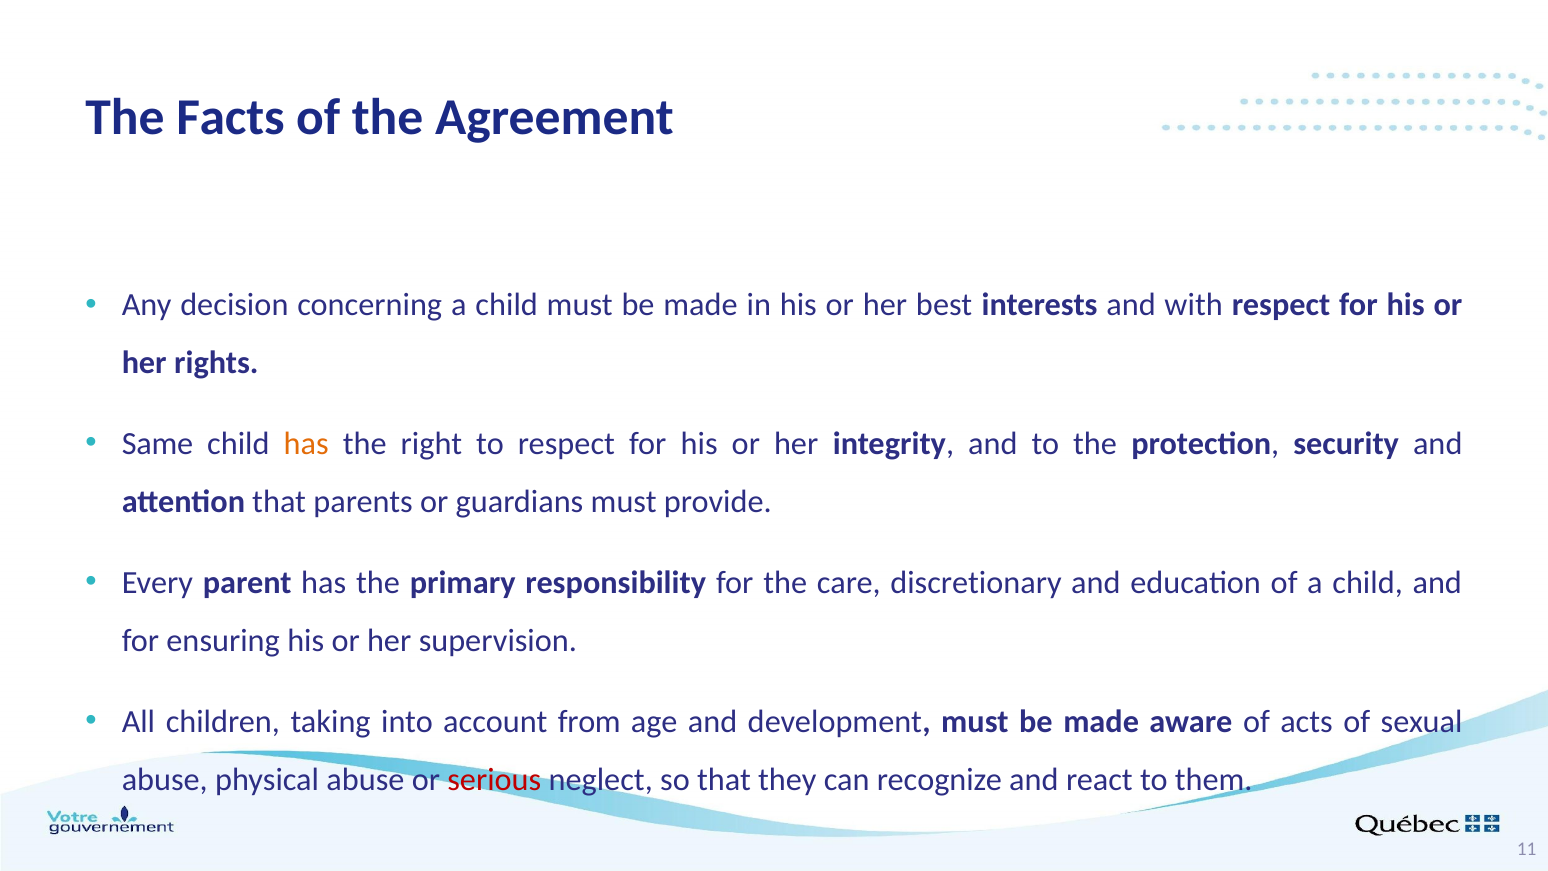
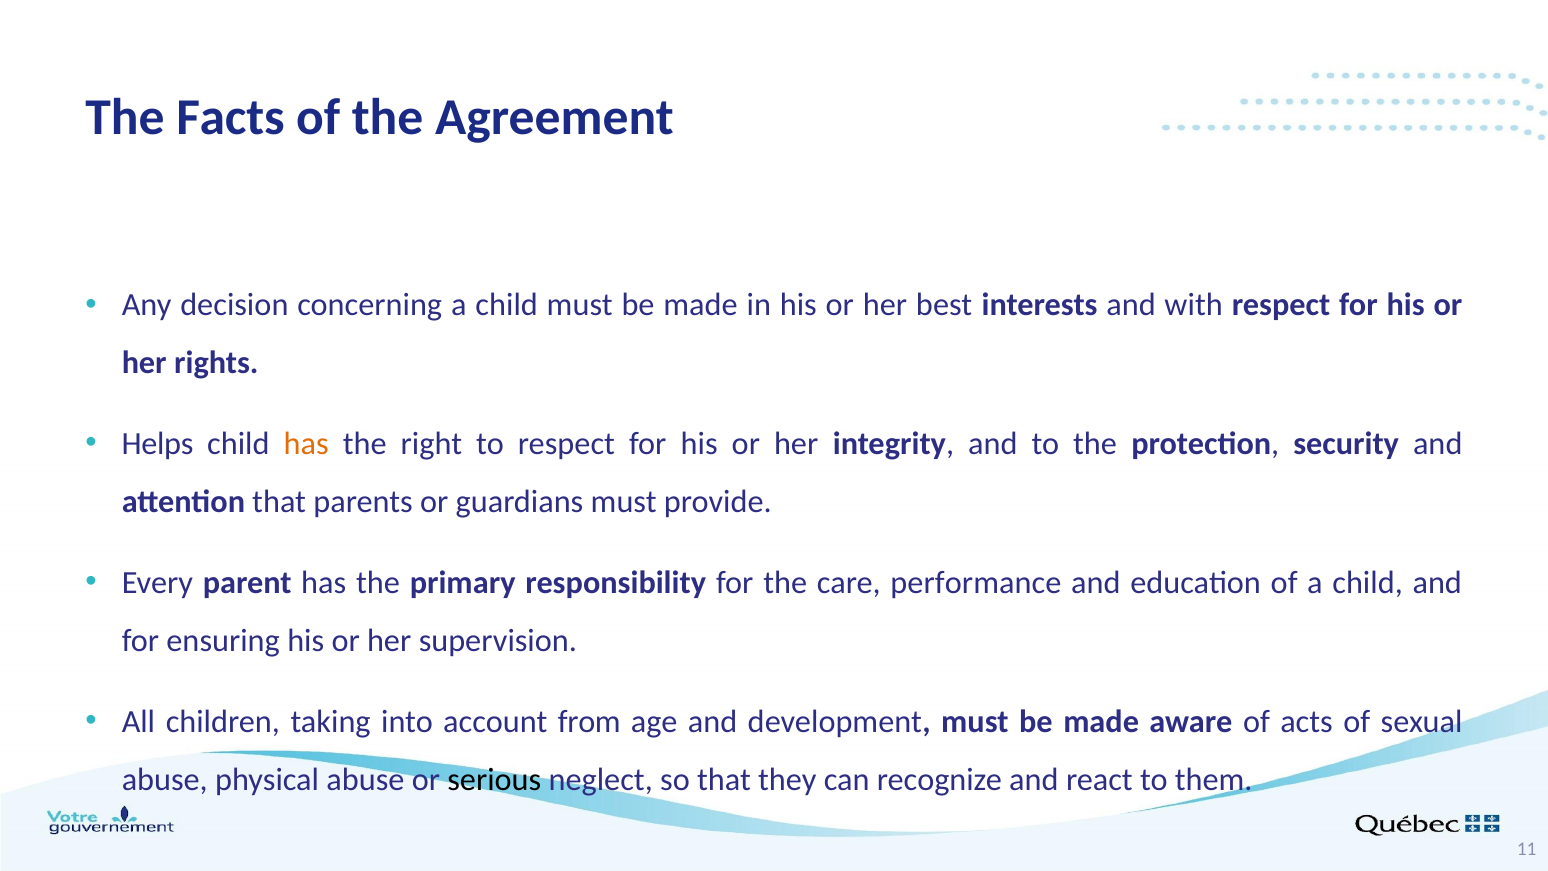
Same: Same -> Helps (158, 444)
discretionary: discretionary -> performance (976, 583)
serious colour: red -> black (494, 779)
